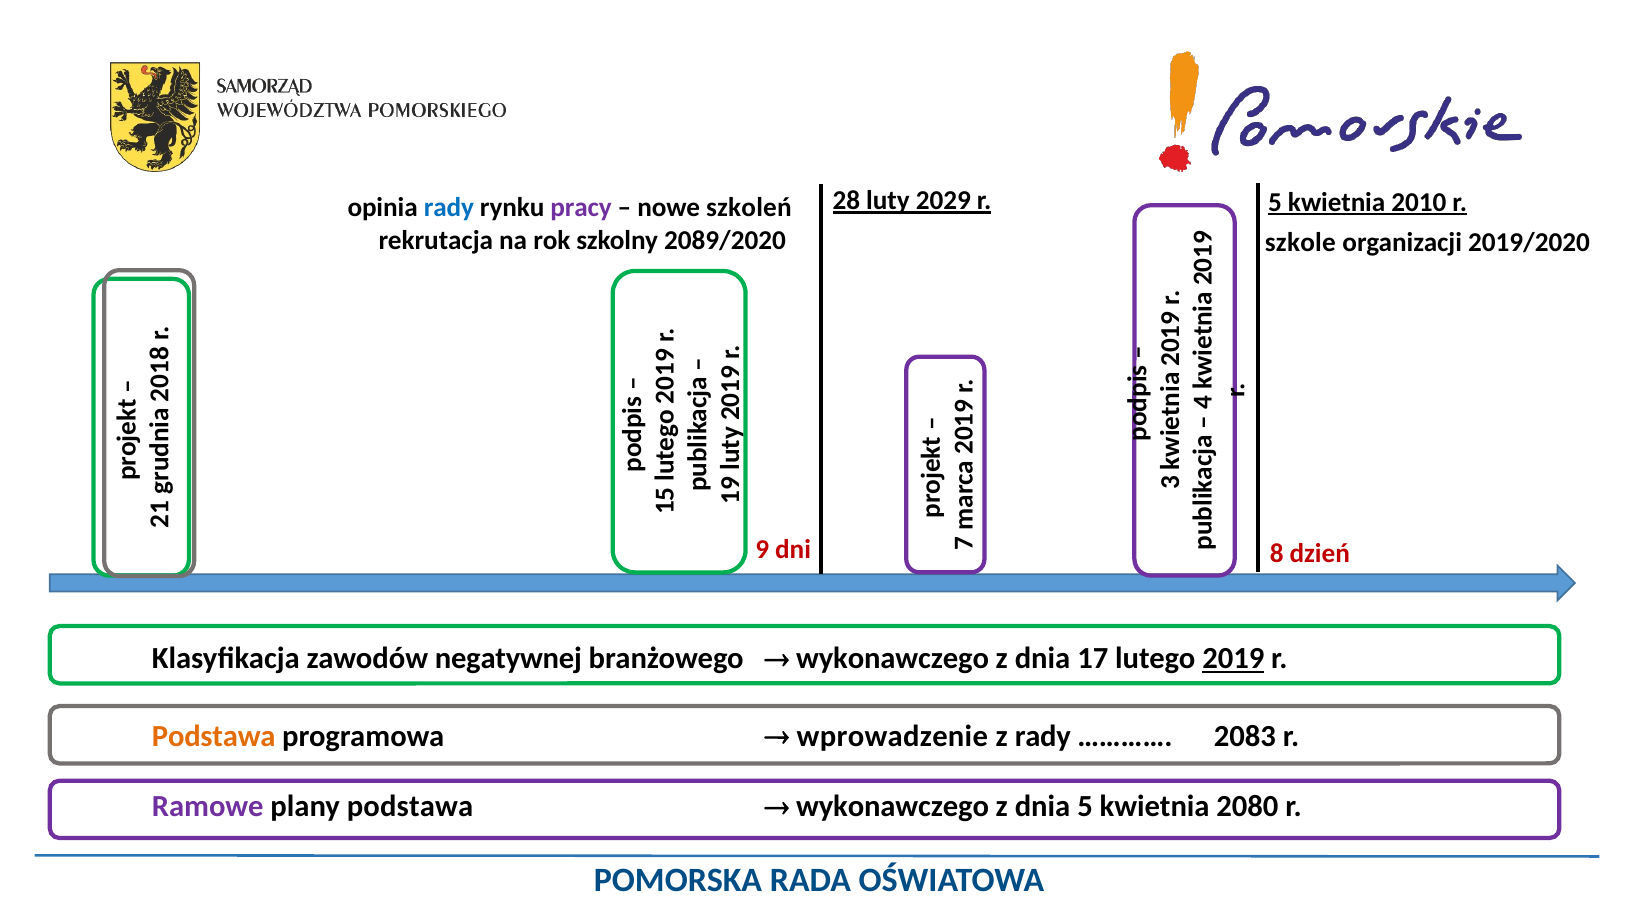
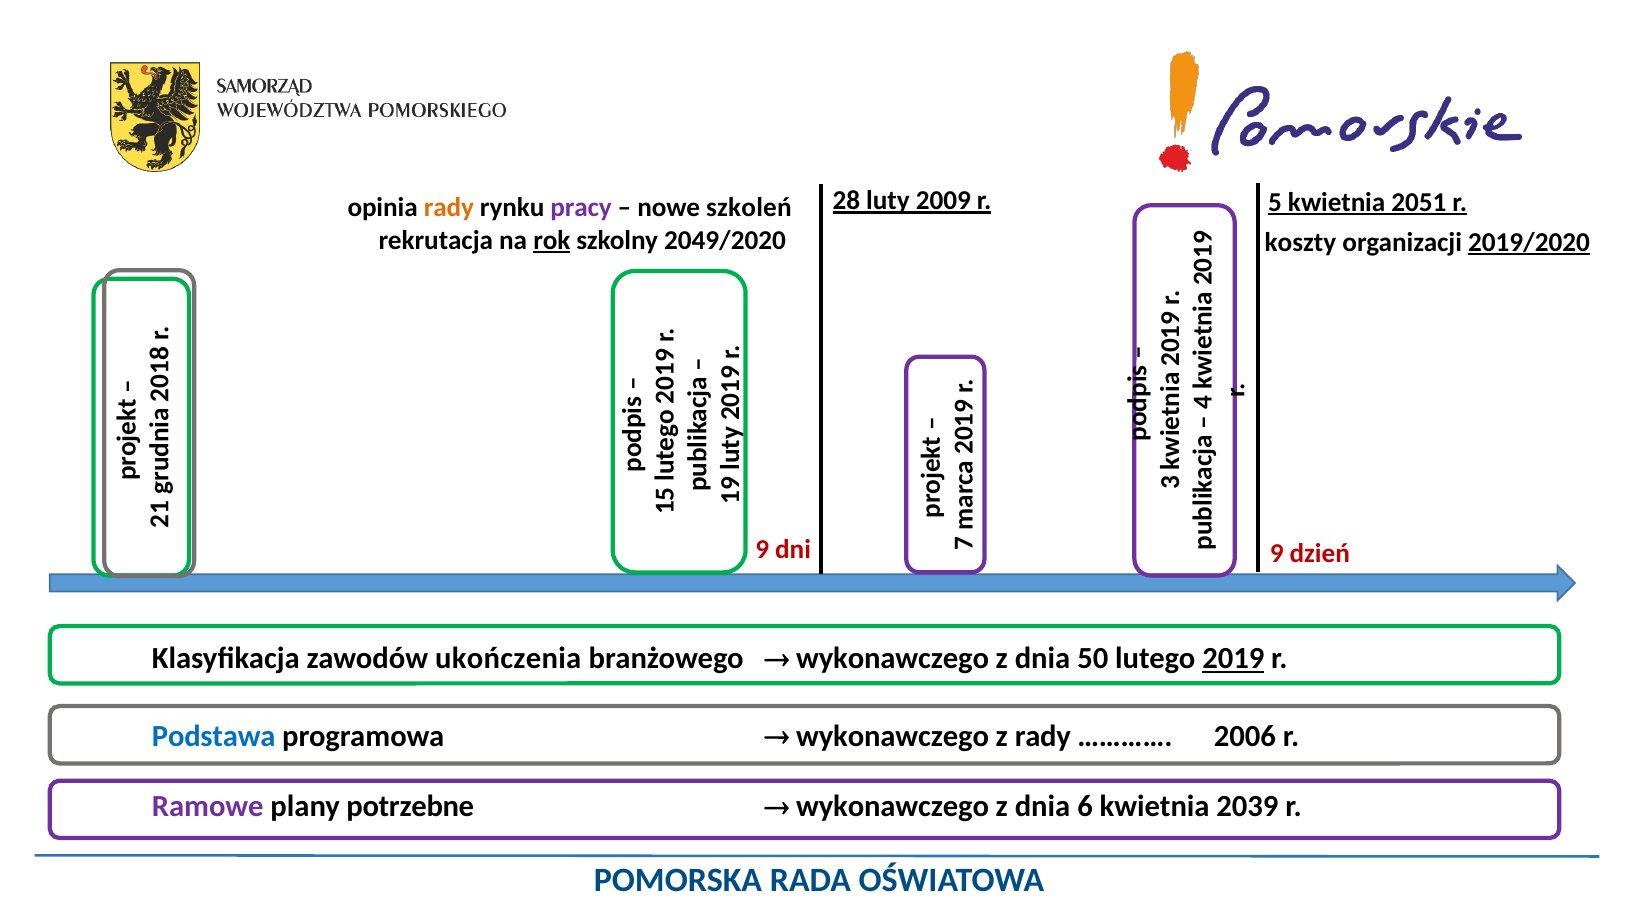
2029: 2029 -> 2009 (943, 200)
2010: 2010 -> 2051 (1419, 202)
rady colour: blue -> orange (449, 207)
rok underline: none -> present (552, 240)
2089/2020: 2089/2020 -> 2049/2020 (725, 240)
szkole: szkole -> koszty (1300, 242)
2019/2020 underline: none -> present (1529, 242)
dni 8: 8 -> 9 (1277, 553)
negatywnej: negatywnej -> ukończenia (508, 659)
17: 17 -> 50 (1093, 659)
Podstawa colour: orange -> blue (214, 736)
wprowadzenie: wprowadzenie -> wykonawczego (893, 736)
2083: 2083 -> 2006 (1245, 736)
plany podstawa: podstawa -> potrzebne (410, 807)
dnia 5: 5 -> 6 (1085, 807)
2080: 2080 -> 2039 (1247, 807)
